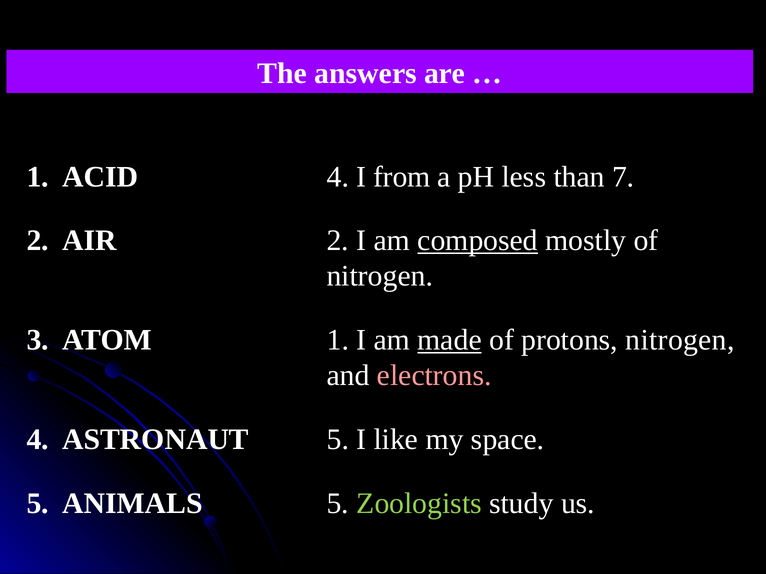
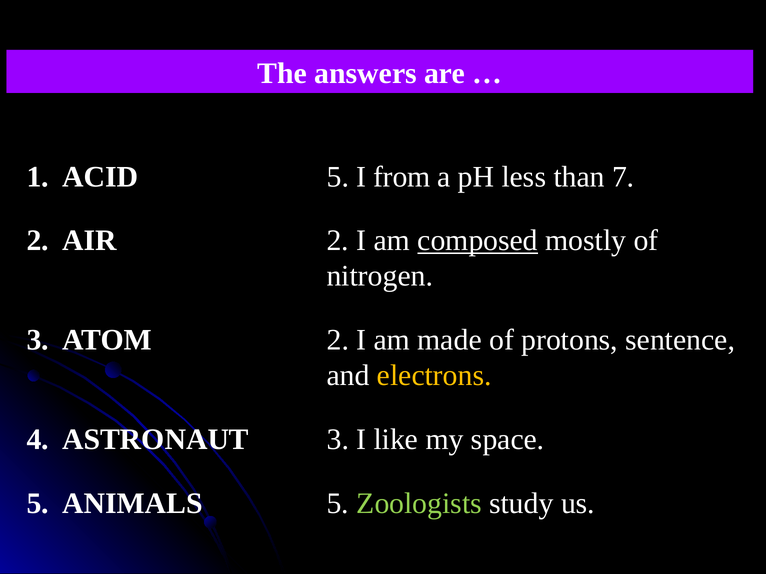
ACID 4: 4 -> 5 (338, 177)
ATOM 1: 1 -> 2 (338, 340)
made underline: present -> none (450, 340)
protons nitrogen: nitrogen -> sentence (680, 340)
electrons colour: pink -> yellow (434, 376)
ASTRONAUT 5: 5 -> 3 (338, 440)
